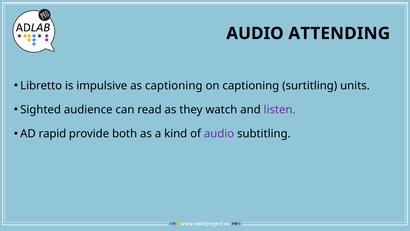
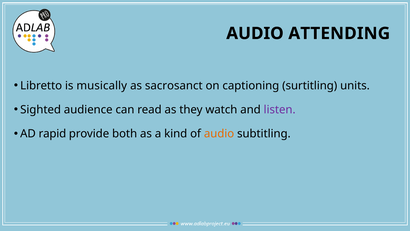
impulsive: impulsive -> musically (102, 86)
as captioning: captioning -> sacrosanct (174, 86)
audio colour: purple -> orange (219, 134)
